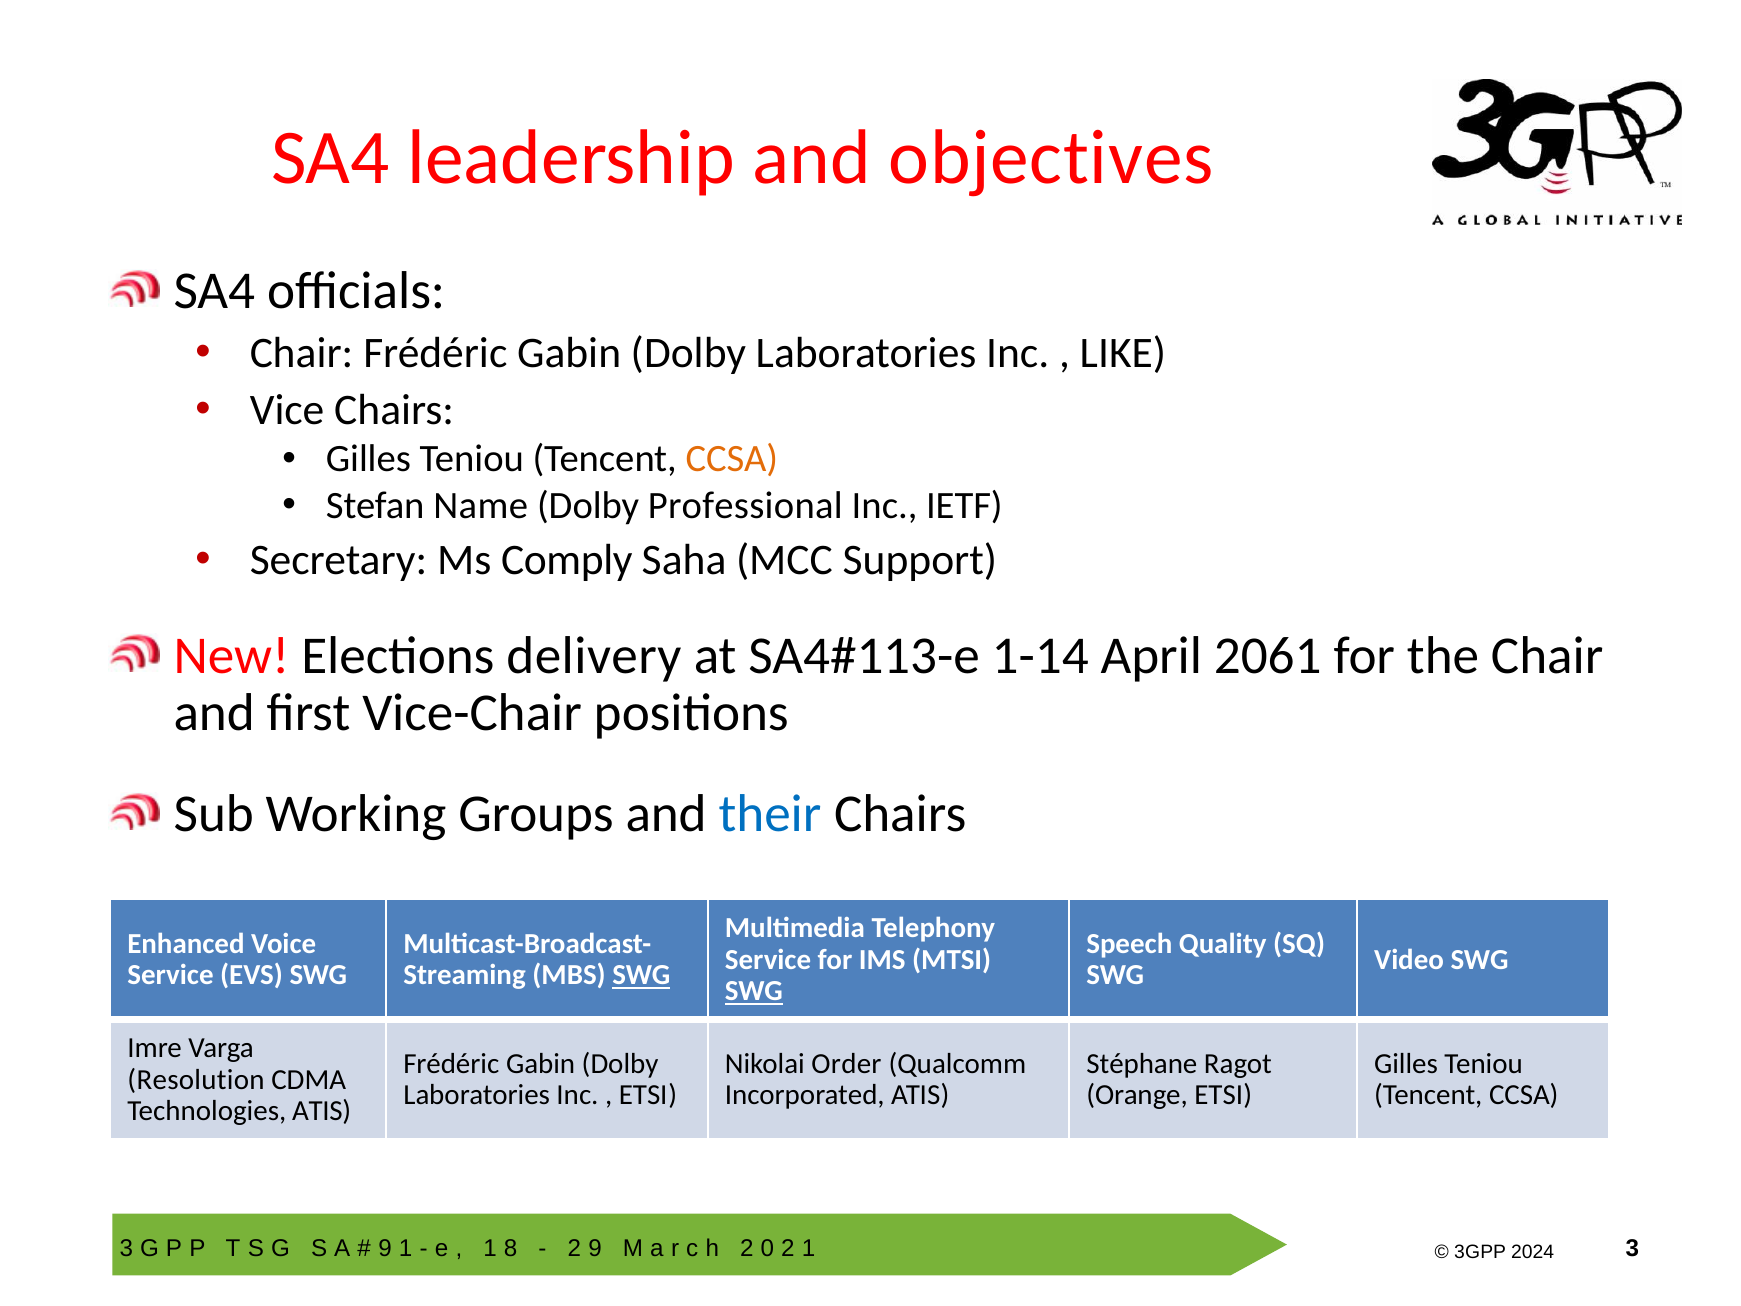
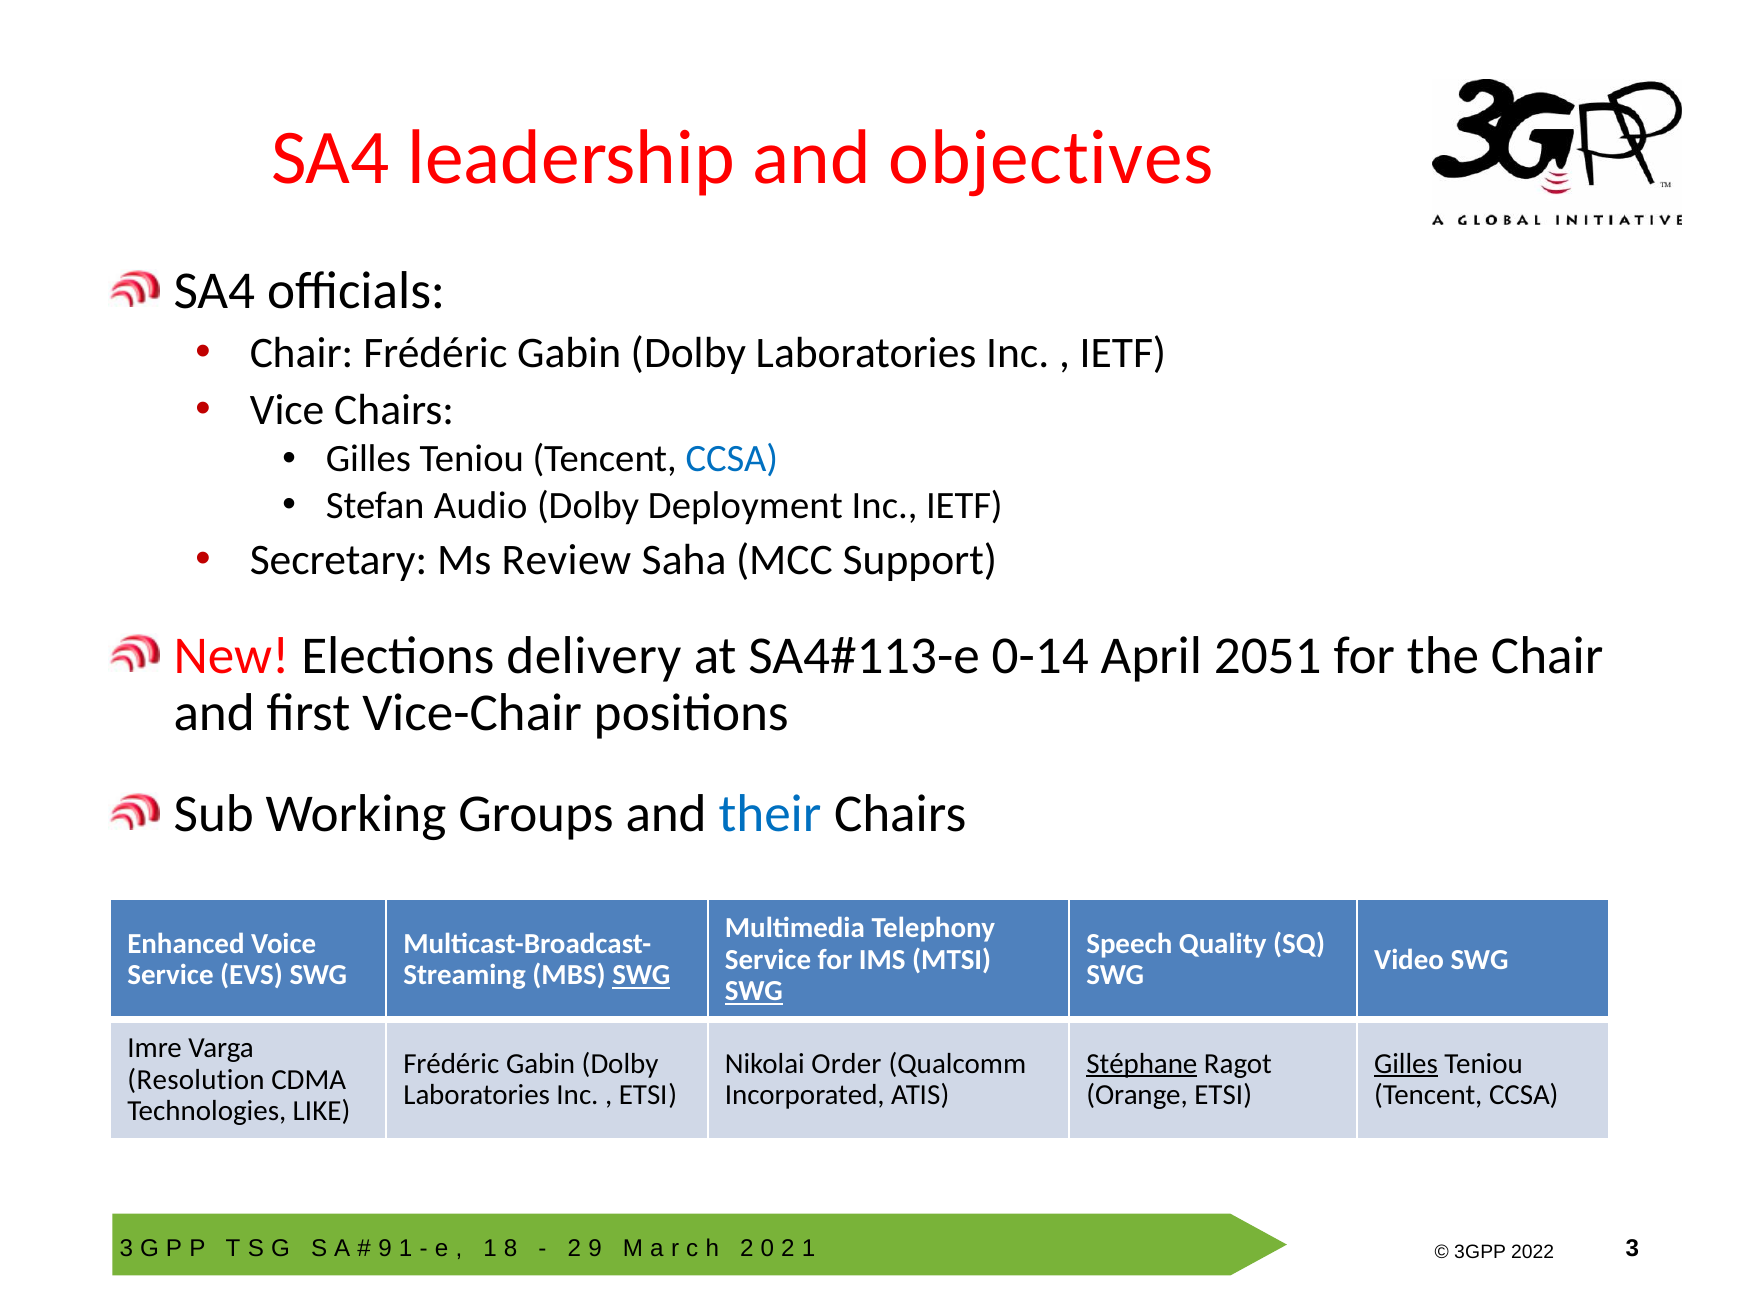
LIKE: LIKE -> IETF (1123, 353)
CCSA colour: orange -> blue (732, 459)
Name: Name -> Audio (481, 506)
Professional: Professional -> Deployment (745, 506)
Comply: Comply -> Review (566, 560)
1-14: 1-14 -> 0-14 (1040, 655)
2061: 2061 -> 2051 (1268, 655)
Stéphane underline: none -> present (1142, 1063)
Gilles underline: none -> present (1406, 1063)
Technologies ATIS: ATIS -> LIKE (322, 1111)
2024: 2024 -> 2022 (1533, 1252)
